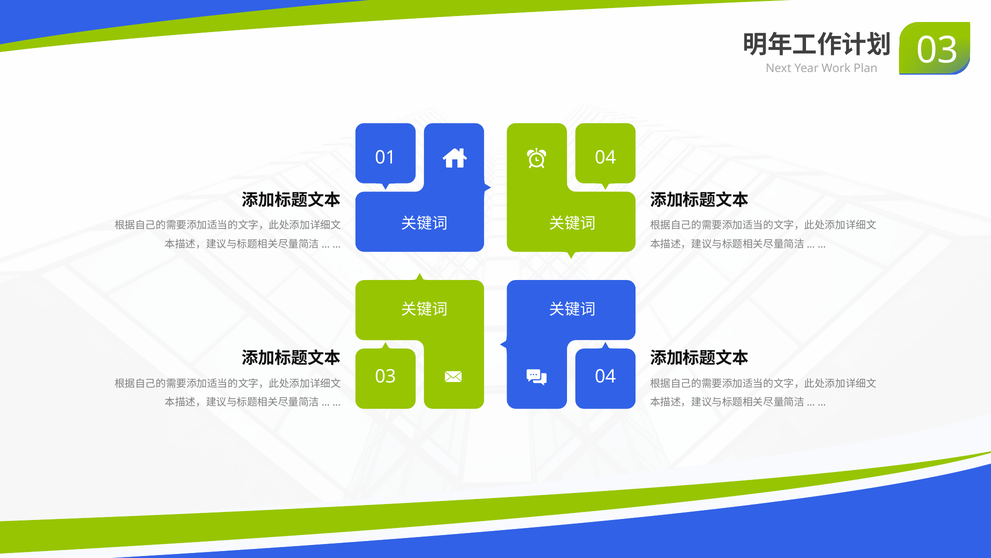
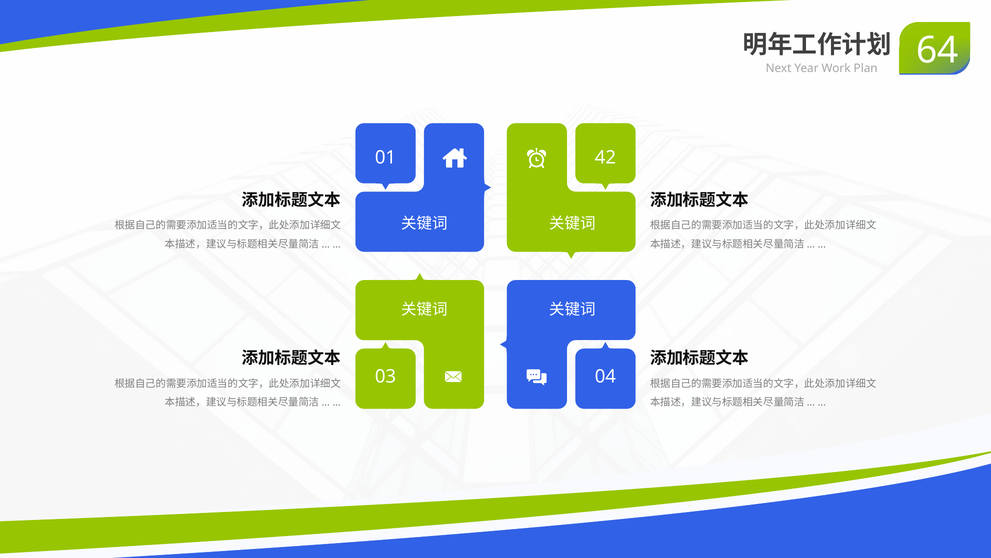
03: 03 -> 64 (937, 51)
04: 04 -> 42 (605, 158)
